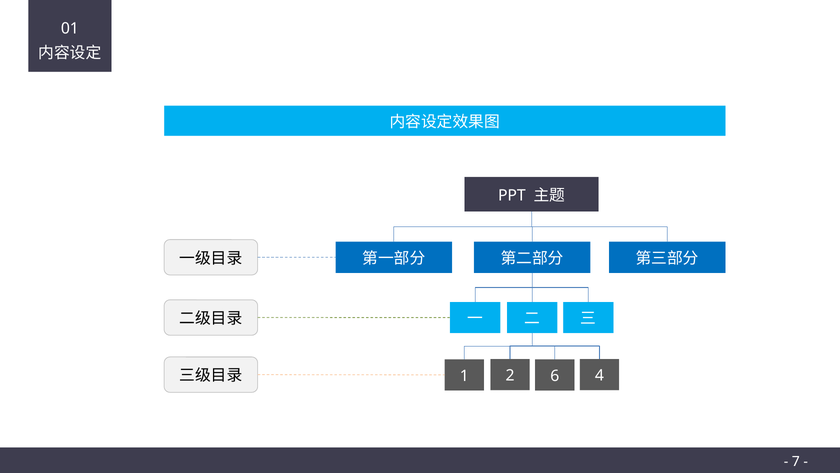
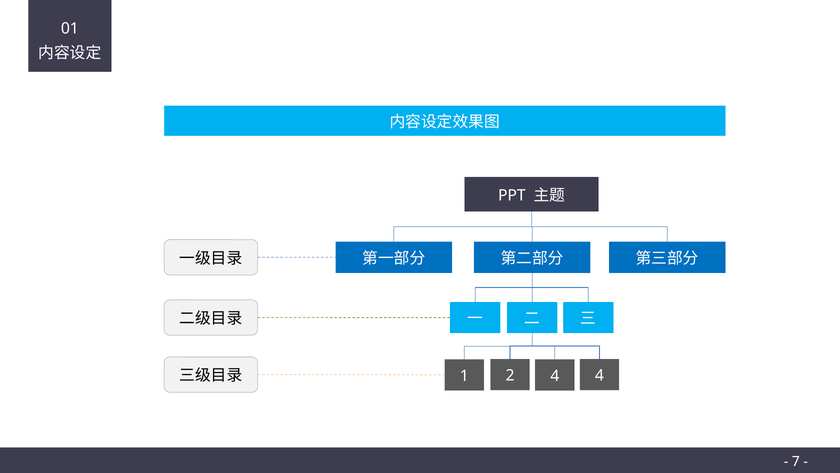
2 6: 6 -> 4 (555, 376)
